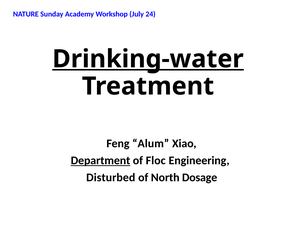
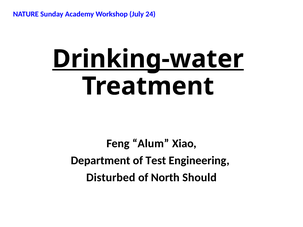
Department underline: present -> none (100, 161)
Floc: Floc -> Test (156, 161)
Dosage: Dosage -> Should (199, 178)
